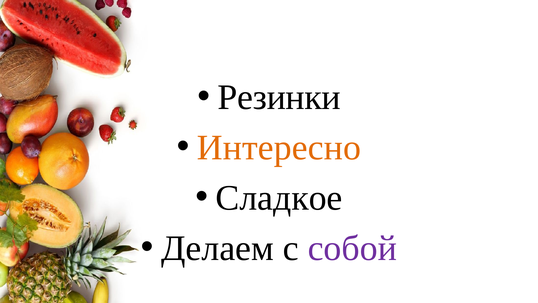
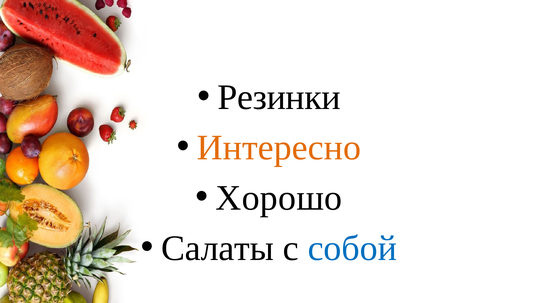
Сладкое: Сладкое -> Хорошо (279, 198)
Делаем: Делаем -> Салаты (218, 248)
собой colour: purple -> blue (352, 248)
